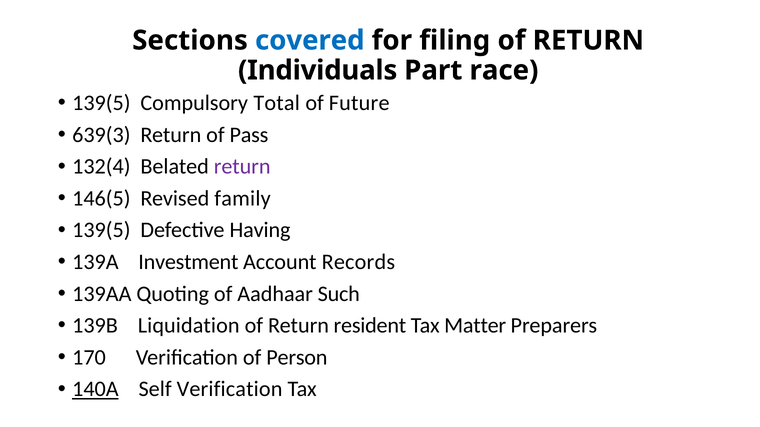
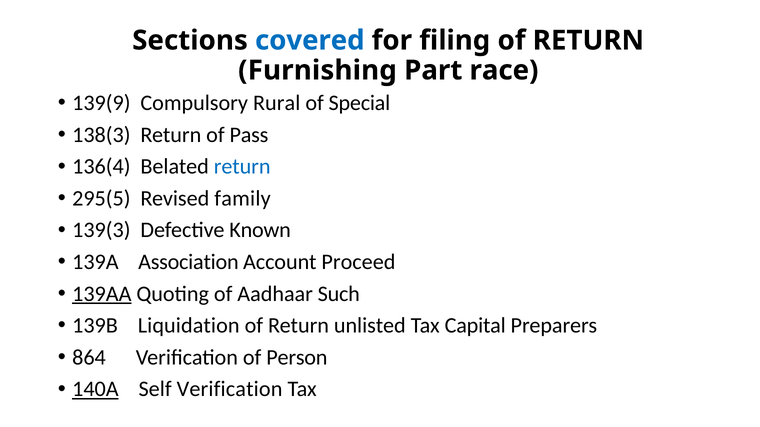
Individuals: Individuals -> Furnishing (317, 70)
139(5: 139(5 -> 139(9 (101, 103)
Total: Total -> Rural (277, 103)
Future: Future -> Special (359, 103)
639(3: 639(3 -> 138(3 (101, 135)
132(4: 132(4 -> 136(4 (101, 167)
return colour: purple -> blue (242, 167)
146(5: 146(5 -> 295(5 (101, 199)
139(5: 139(5 -> 139(3 (101, 230)
Having: Having -> Known (260, 230)
Investment: Investment -> Association (188, 262)
Records: Records -> Proceed (358, 262)
139AA underline: none -> present (102, 294)
resident: resident -> unlisted (370, 326)
Matter: Matter -> Capital (475, 326)
170: 170 -> 864 (89, 358)
